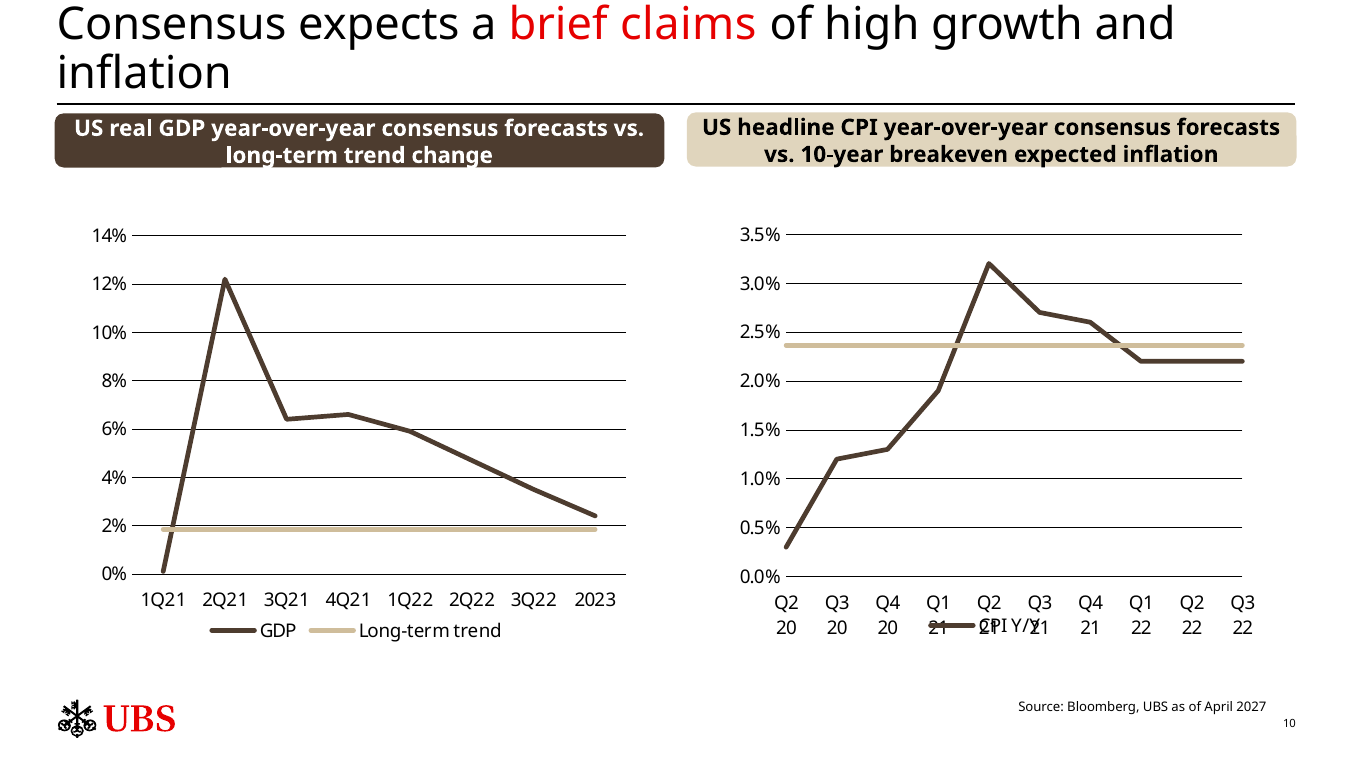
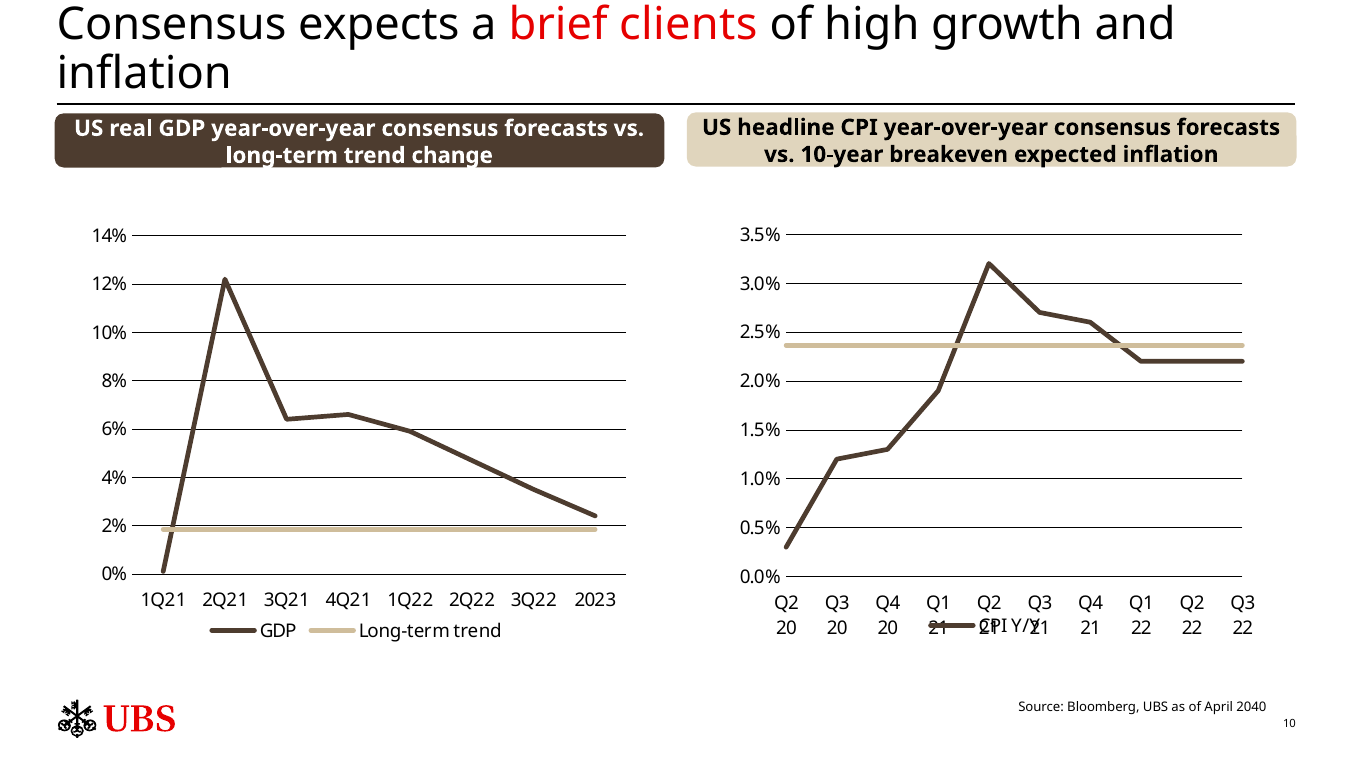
claims: claims -> clients (688, 25)
2027: 2027 -> 2040 (1251, 707)
